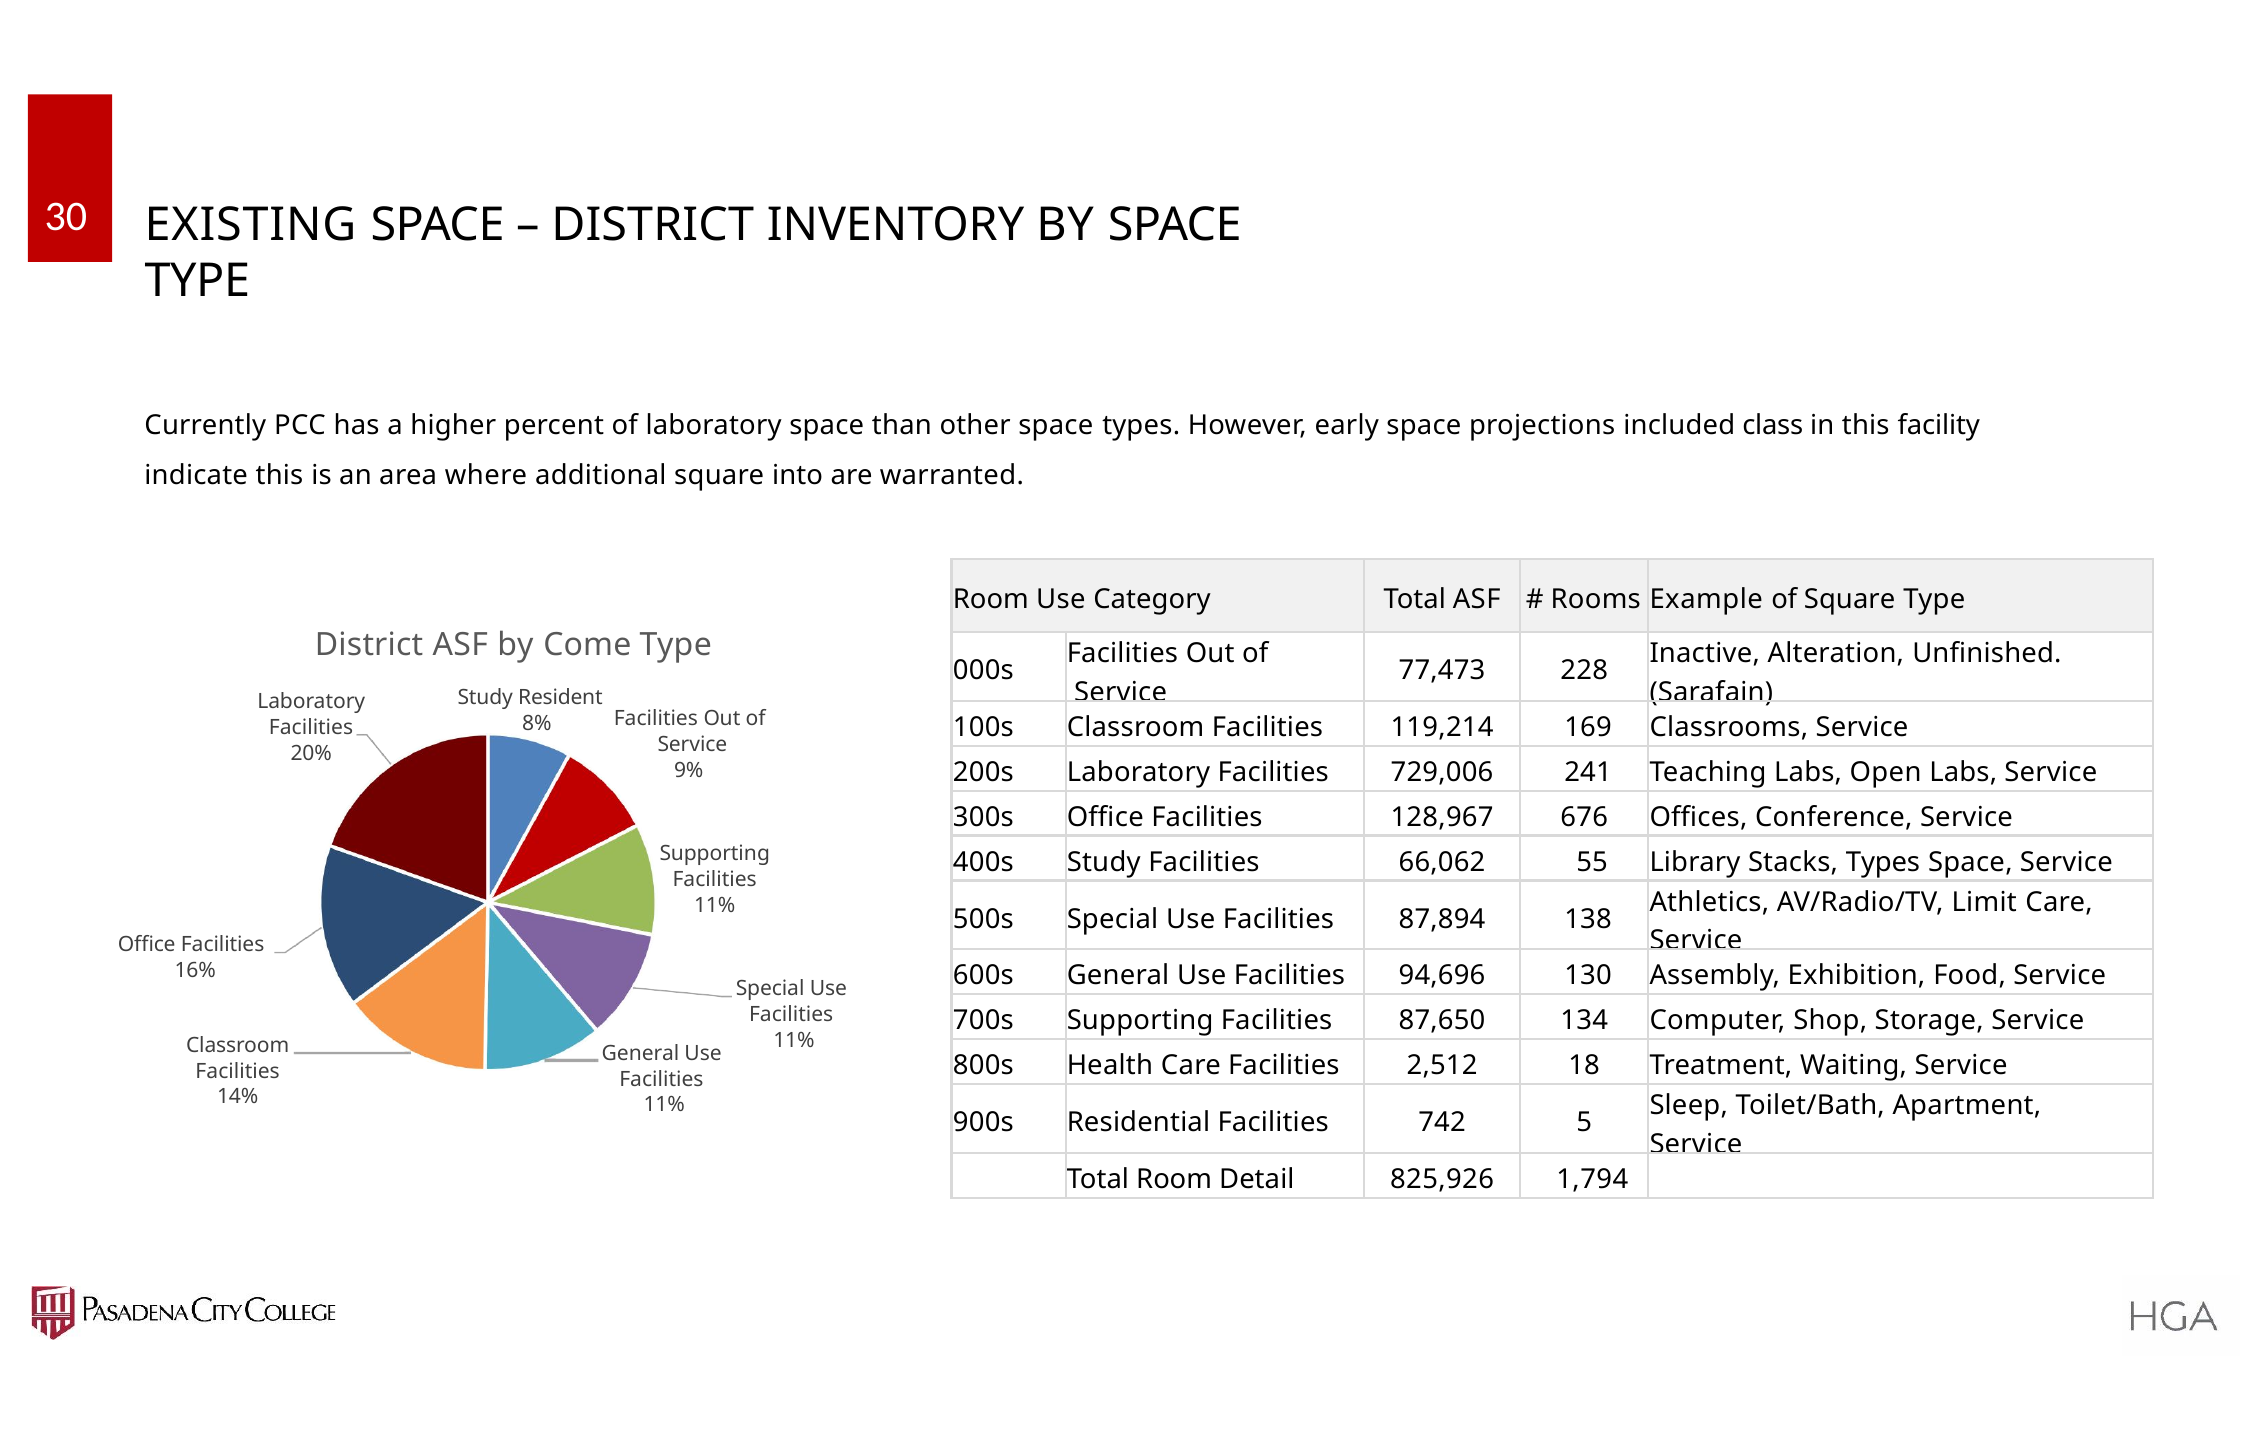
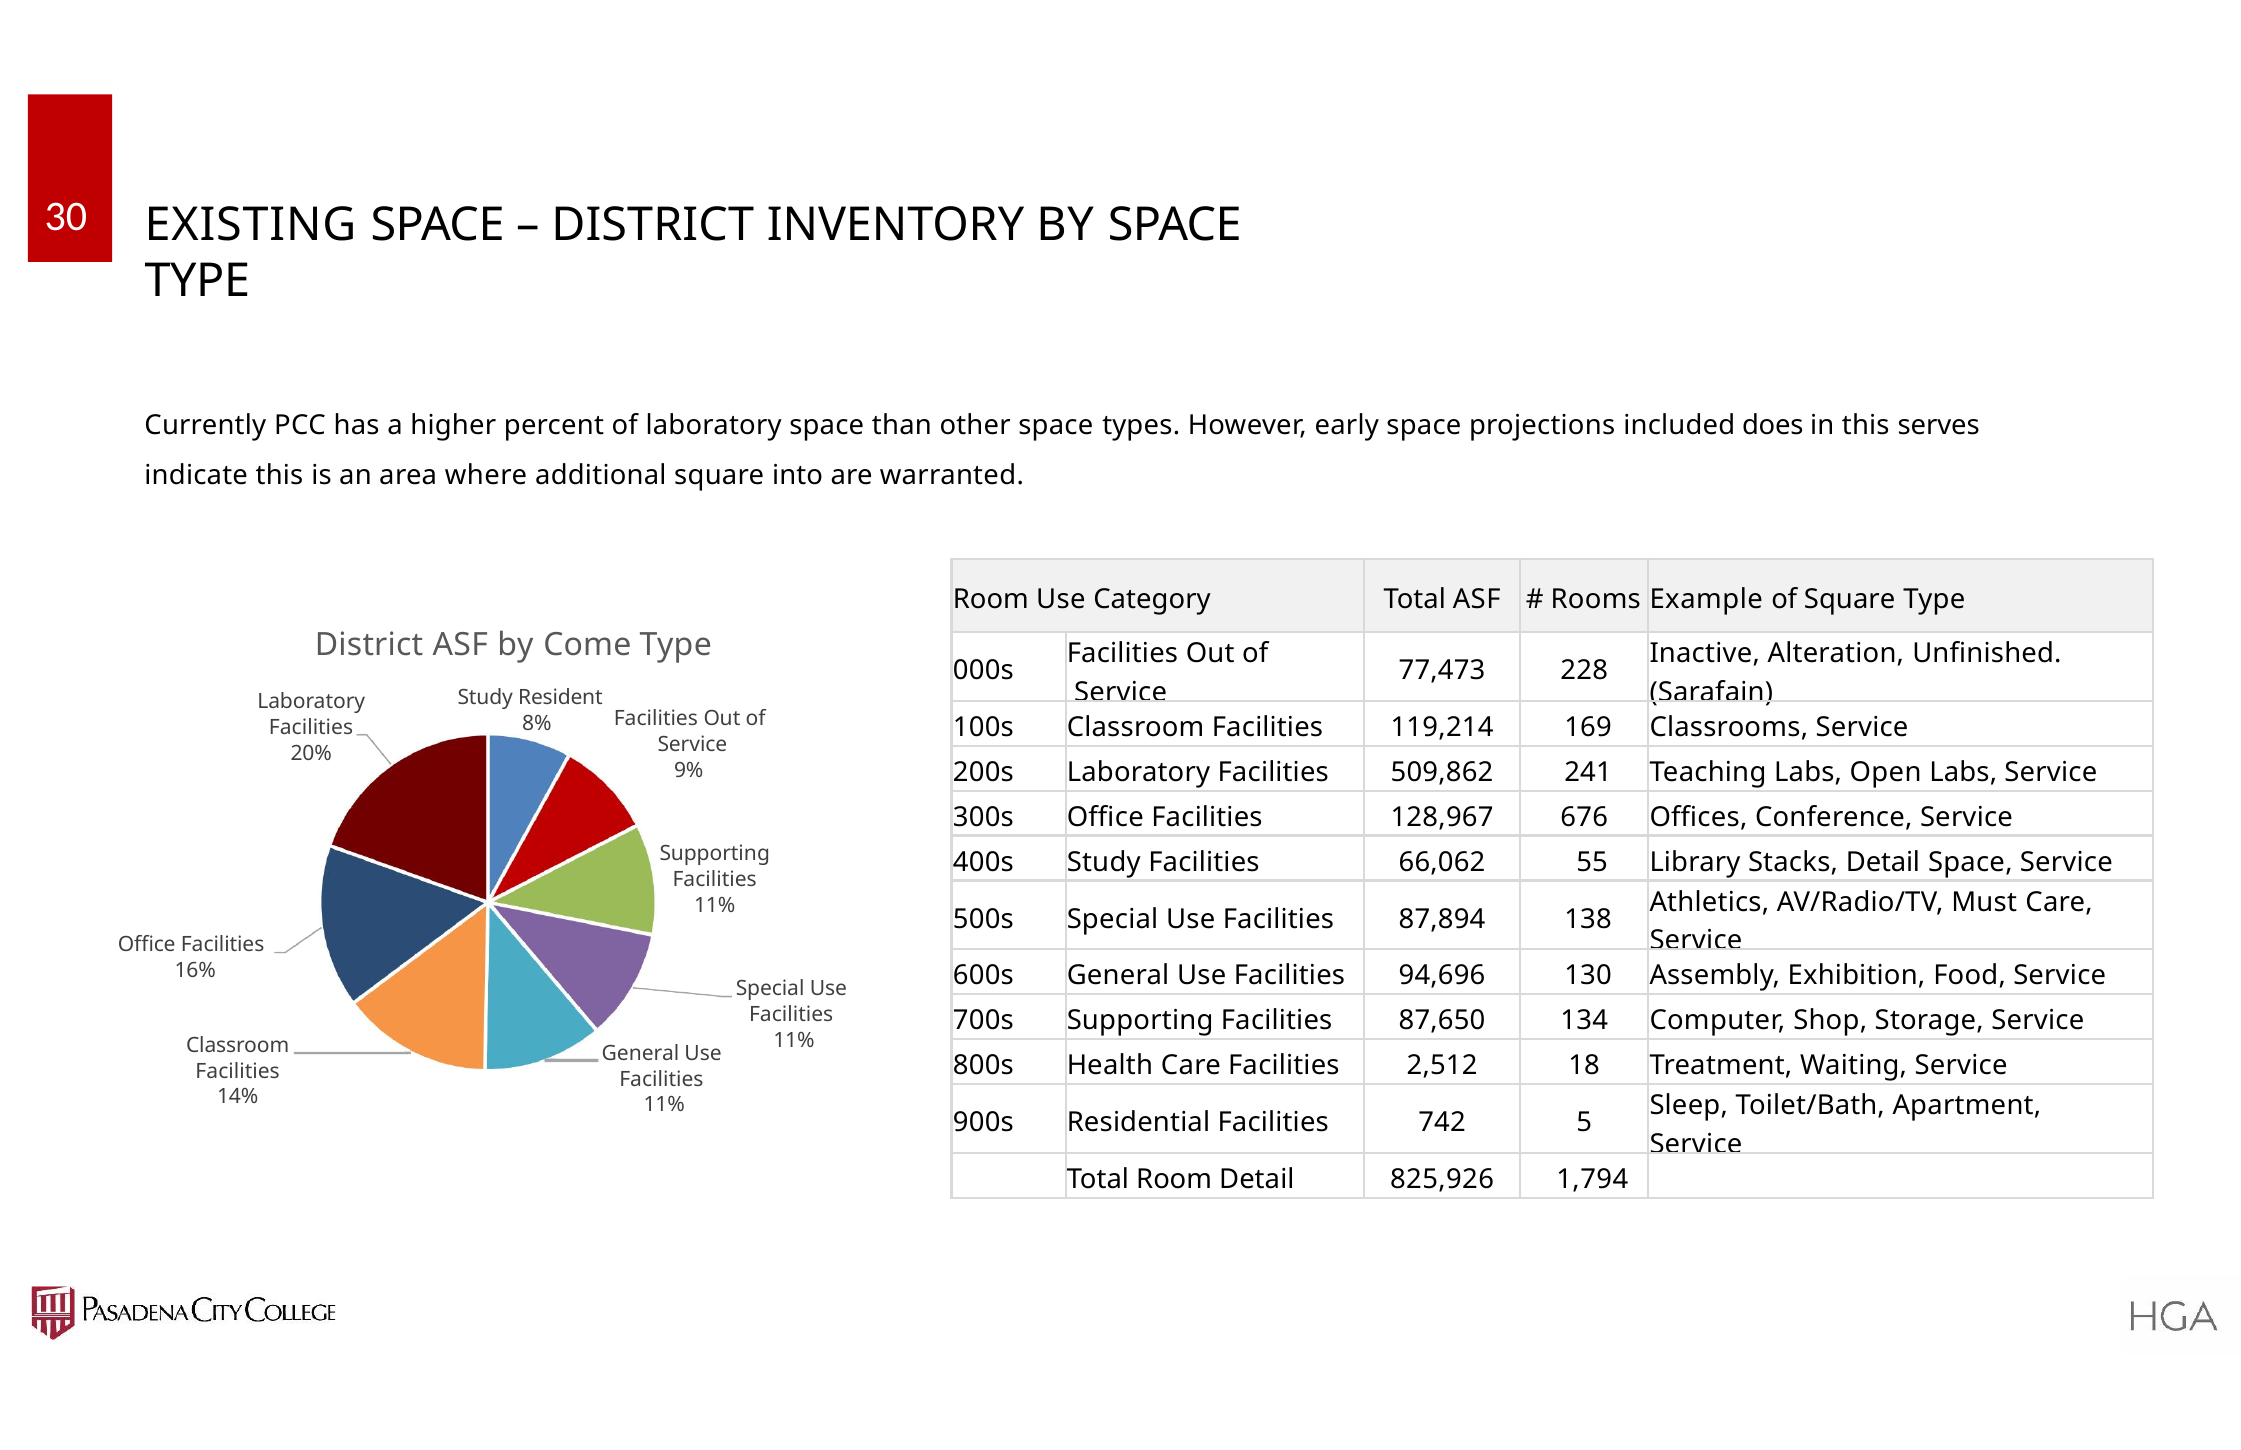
class: class -> does (1773, 425)
facility: facility -> serves (1939, 425)
729,006: 729,006 -> 509,862 (1442, 772)
Stacks Types: Types -> Detail (1883, 862)
Limit: Limit -> Must (1984, 902)
